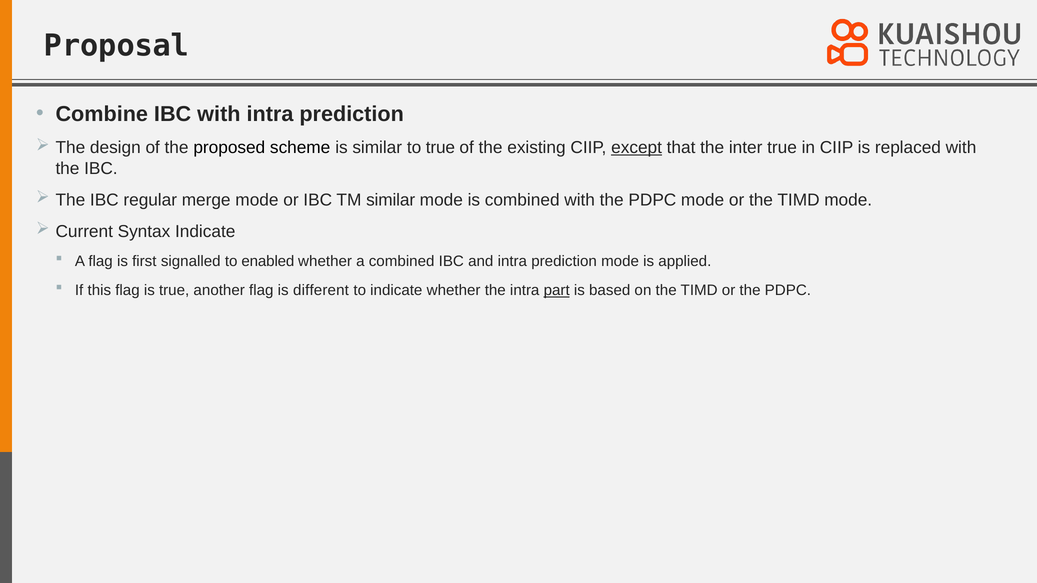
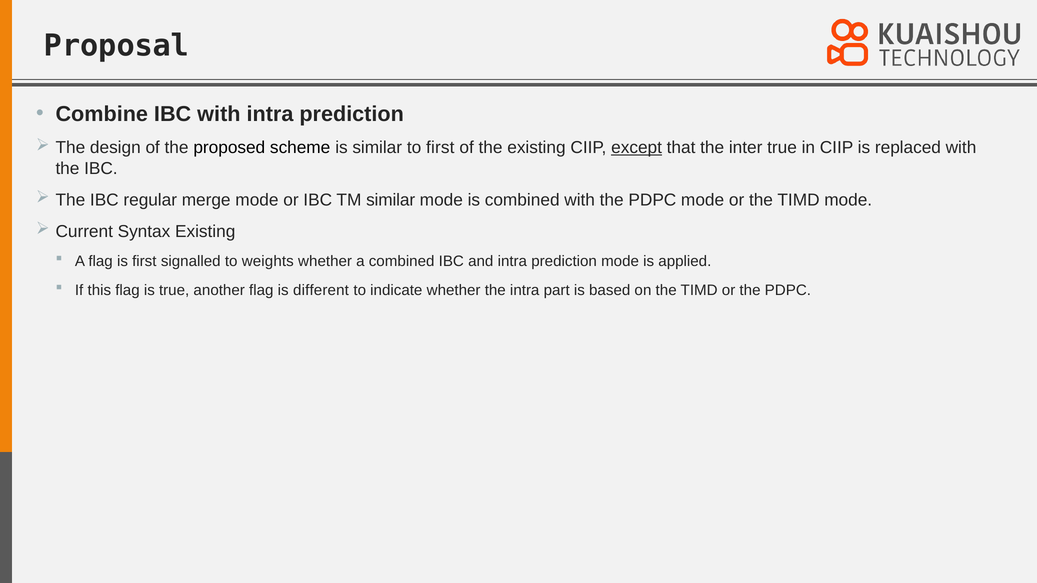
to true: true -> first (440, 148)
Syntax Indicate: Indicate -> Existing (205, 231)
enabled: enabled -> weights (268, 262)
part underline: present -> none (557, 291)
